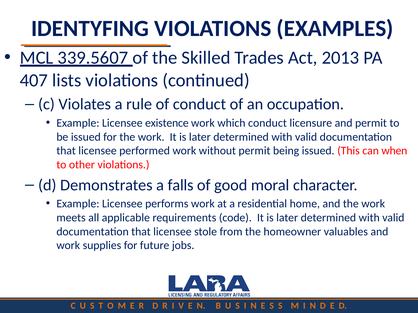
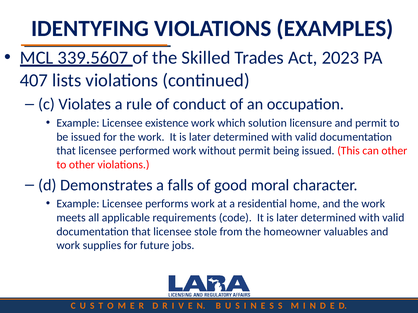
2013: 2013 -> 2023 (341, 58)
which conduct: conduct -> solution (267, 123)
can when: when -> other (394, 151)
